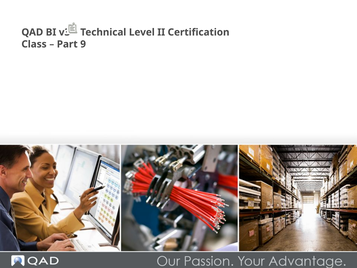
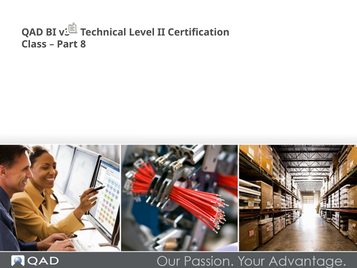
9: 9 -> 8 (83, 44)
